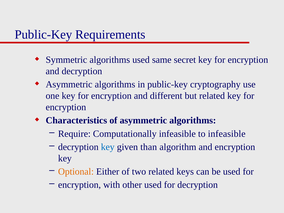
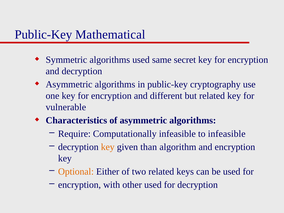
Requirements: Requirements -> Mathematical (110, 34)
encryption: encryption -> vulnerable (66, 107)
key colour: blue -> orange (108, 147)
